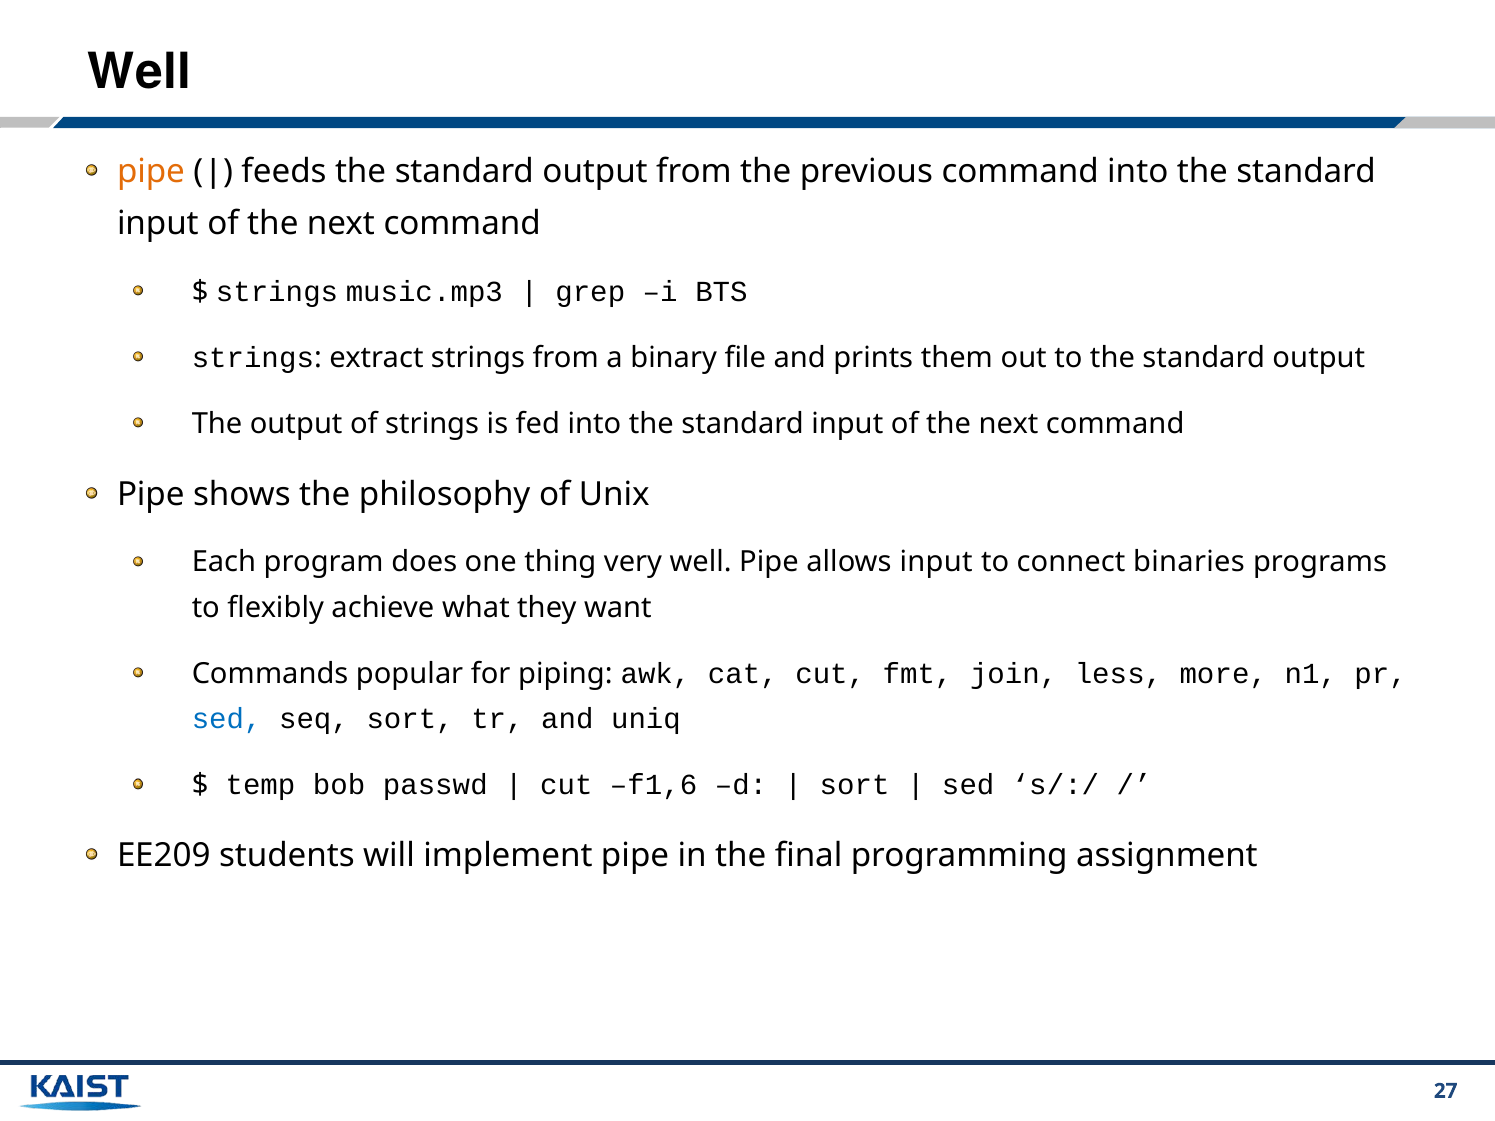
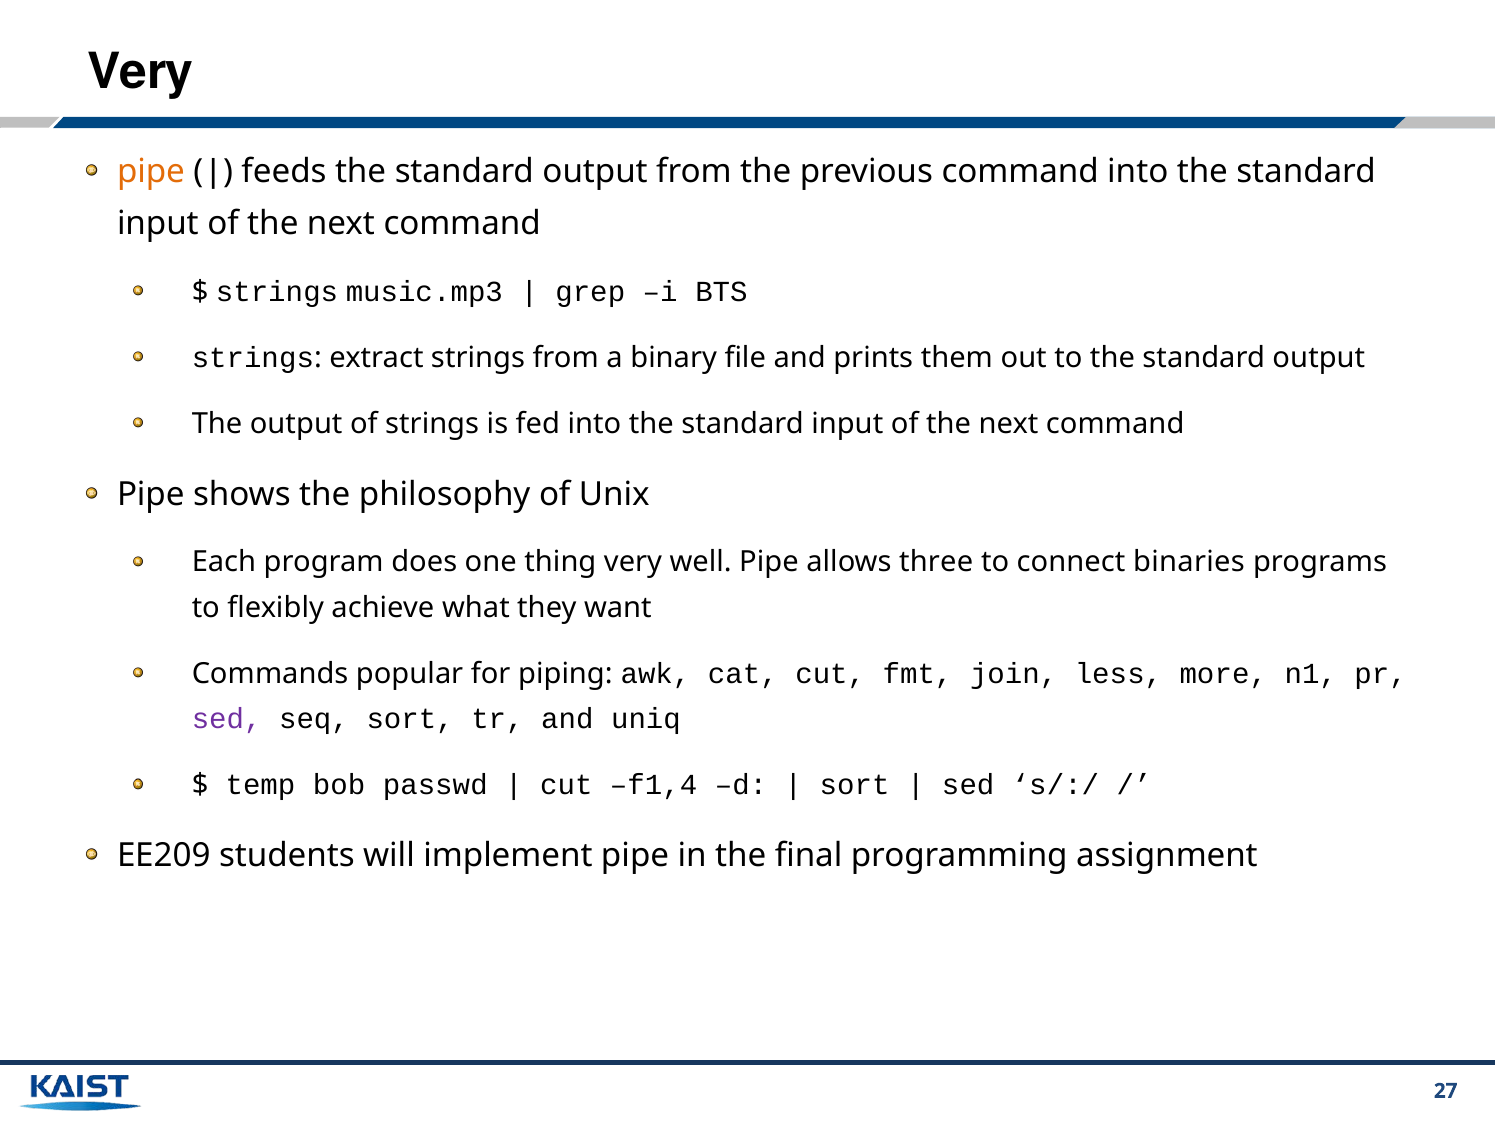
Well: Well -> Very (140, 72)
allows input: input -> three (936, 563)
sed colour: blue -> purple (227, 719)
f1,6: f1,6 -> f1,4 (654, 785)
